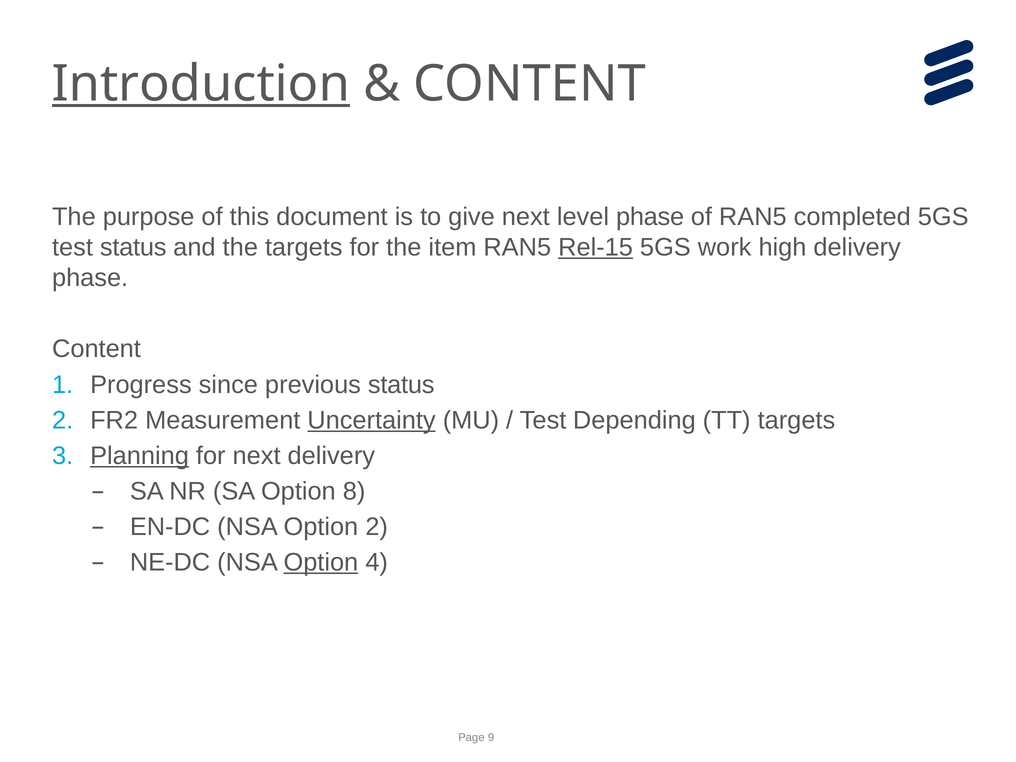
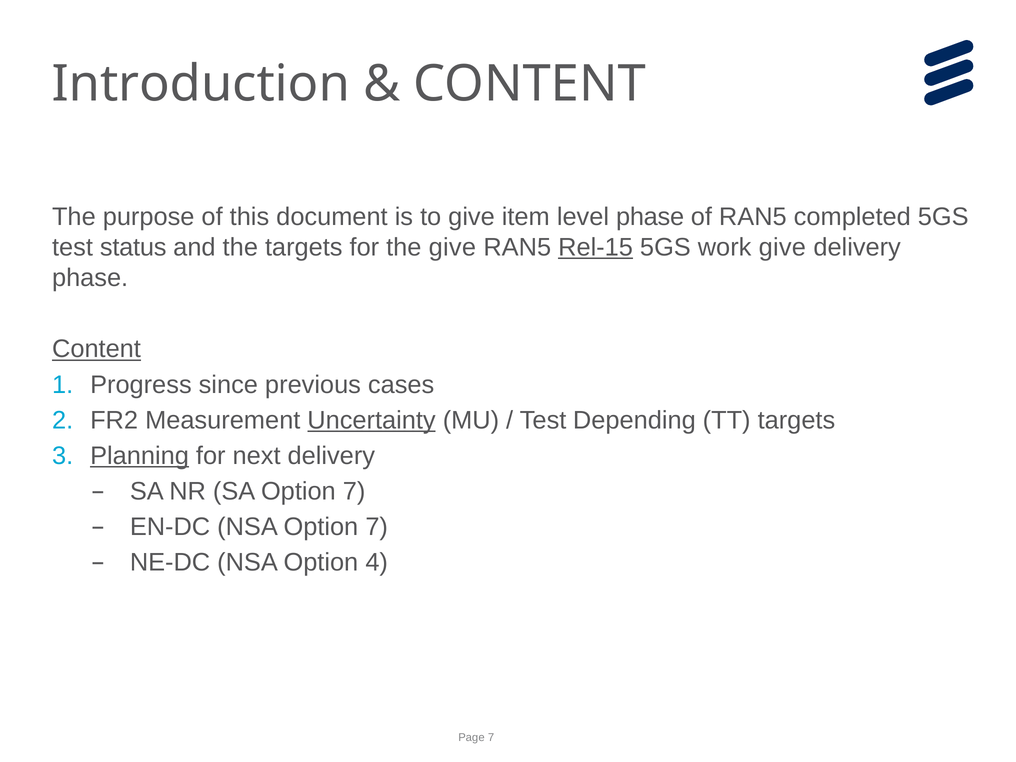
Introduction underline: present -> none (201, 84)
give next: next -> item (526, 217)
the item: item -> give (452, 247)
work high: high -> give (782, 247)
Content underline: none -> present (96, 349)
previous status: status -> cases (401, 385)
SA Option 8: 8 -> 7 (354, 491)
NSA Option 2: 2 -> 7 (377, 527)
Option underline: present -> none (321, 562)
9: 9 -> 7 (491, 737)
